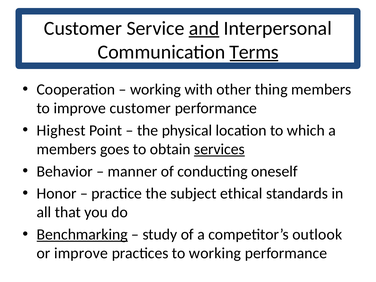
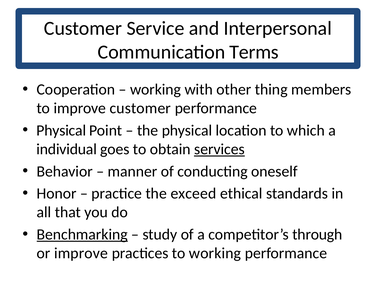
and underline: present -> none (204, 28)
Terms underline: present -> none (254, 52)
Highest: Highest -> Physical (61, 130)
members: members -> individual (67, 149)
subject: subject -> exceed (193, 194)
outlook: outlook -> through (317, 234)
